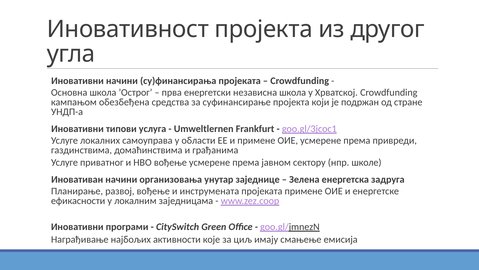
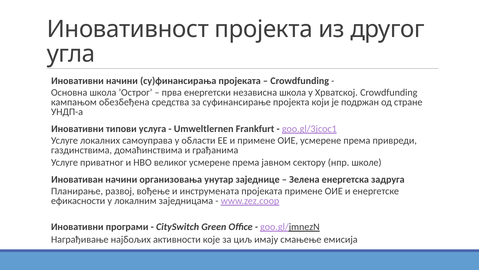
НВО вођење: вођење -> великог (170, 162)
